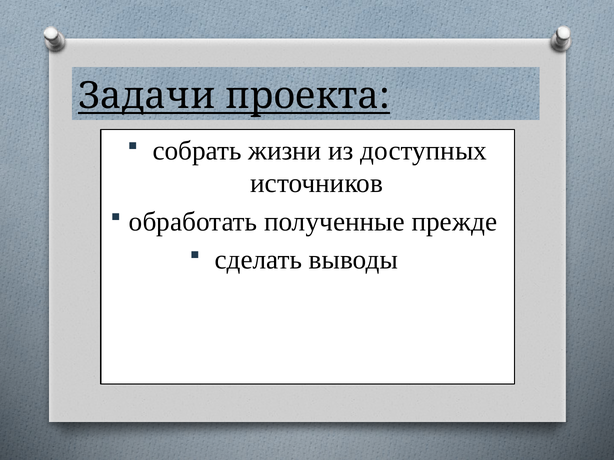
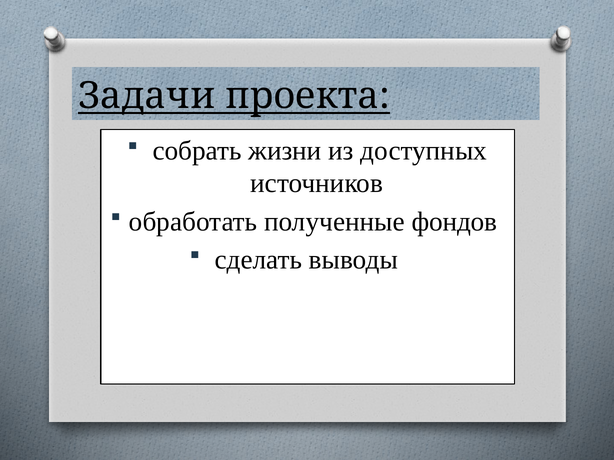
прежде: прежде -> фондов (454, 222)
